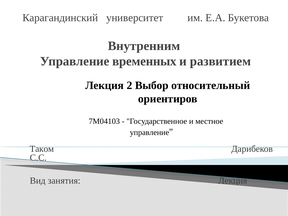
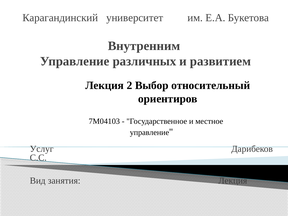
временных: временных -> различных (144, 61)
Таком: Таком -> Услуг (42, 149)
